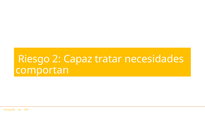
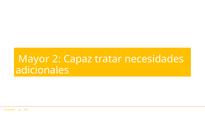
Riesgo: Riesgo -> Mayor (34, 59)
comportan: comportan -> adicionales (42, 70)
